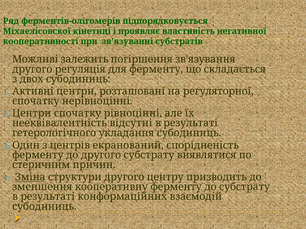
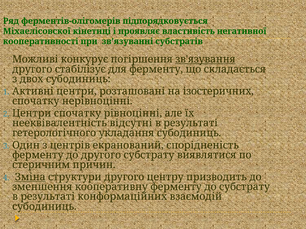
залежить: залежить -> конкурує (85, 60)
зв'язування underline: none -> present (205, 60)
регуляція: регуляція -> стабілізує (80, 69)
регуляторної: регуляторної -> ізостеричних (218, 91)
